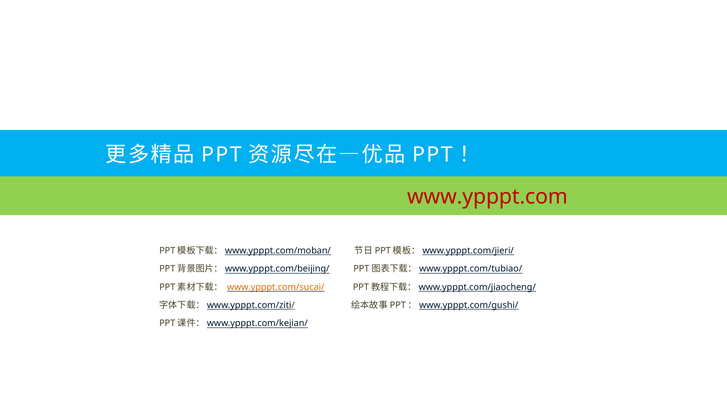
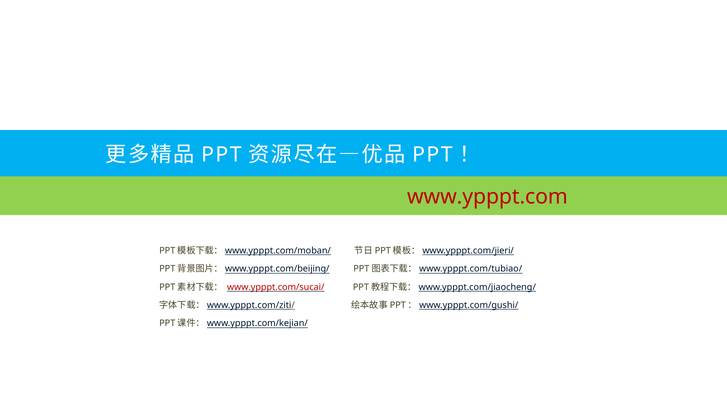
www.ypppt.com/sucai/ colour: orange -> red (276, 287)
